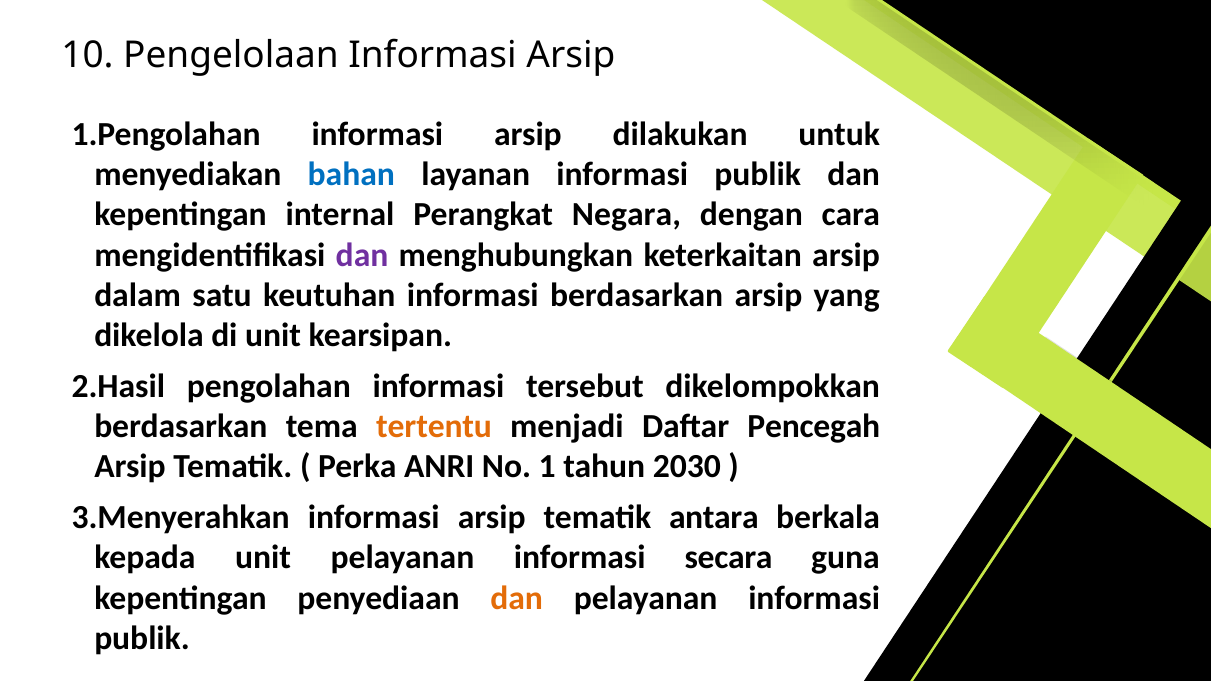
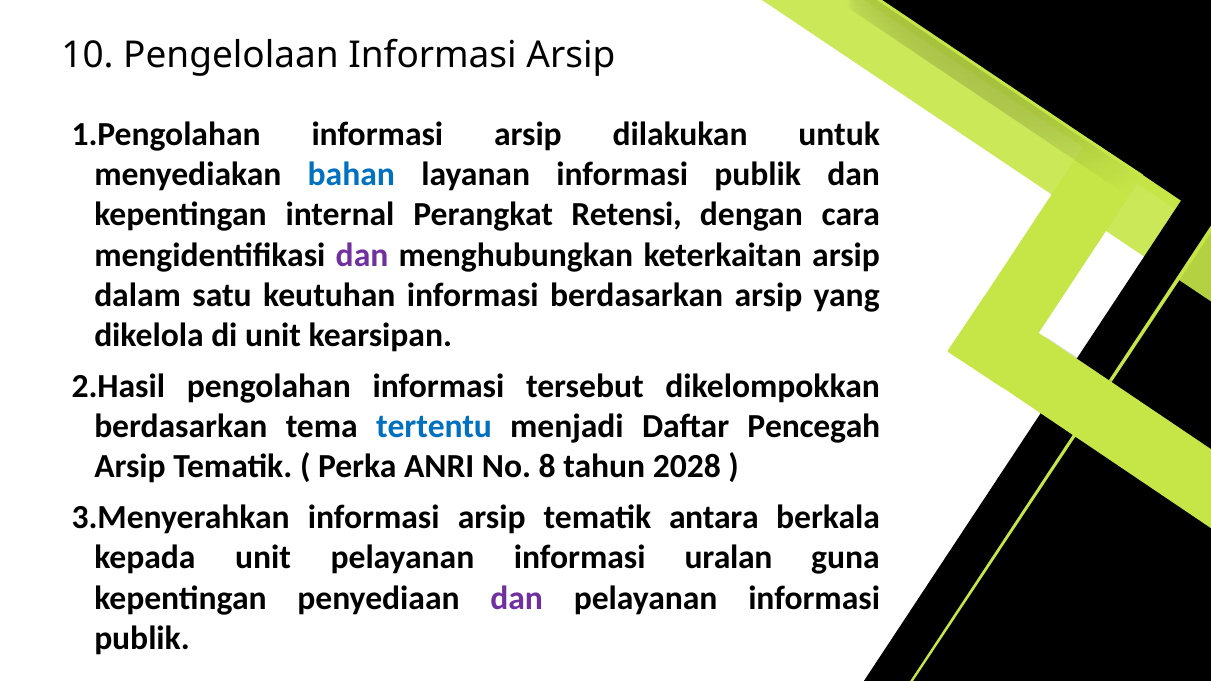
Negara: Negara -> Retensi (627, 215)
tertentu colour: orange -> blue (434, 427)
1: 1 -> 8 (547, 467)
2030: 2030 -> 2028 (687, 467)
secara: secara -> uralan (729, 558)
dan colour: orange -> purple (517, 598)
